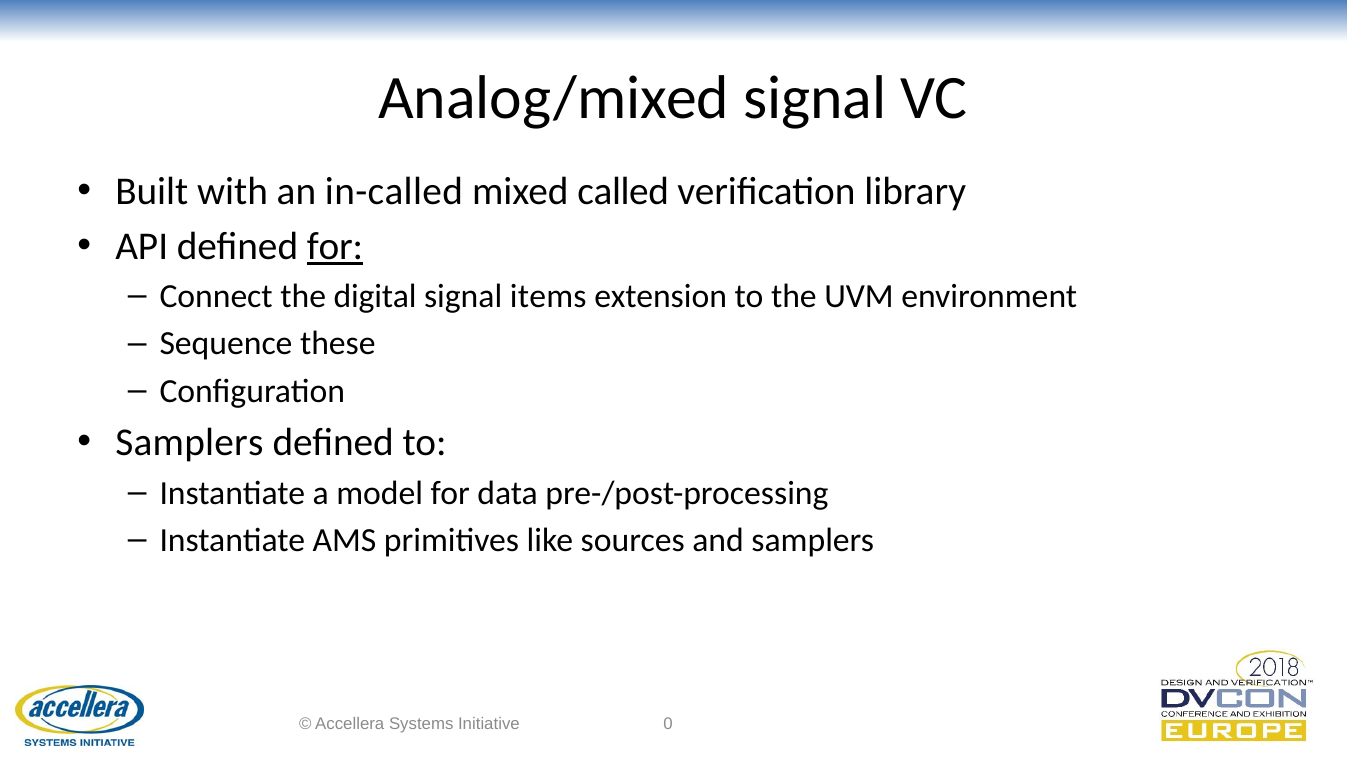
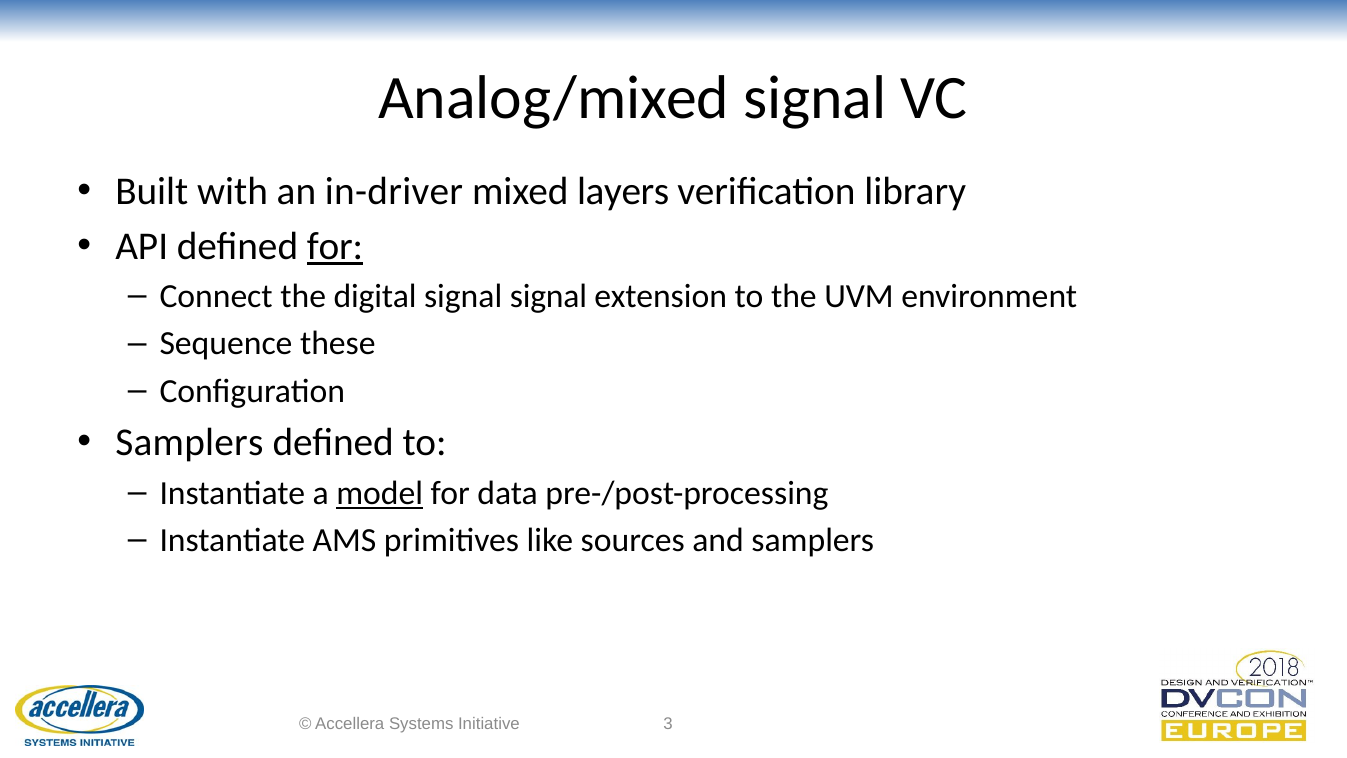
in-called: in-called -> in-driver (394, 191)
called: called -> layers (623, 191)
signal items: items -> signal (548, 297)
model underline: none -> present (380, 493)
0: 0 -> 3 (668, 724)
